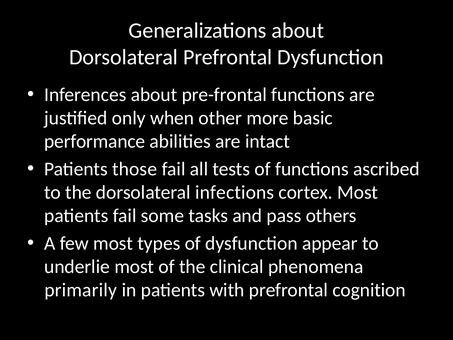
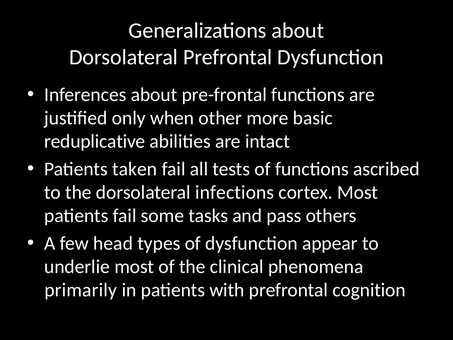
performance: performance -> reduplicative (95, 141)
those: those -> taken (135, 169)
few most: most -> head (113, 243)
